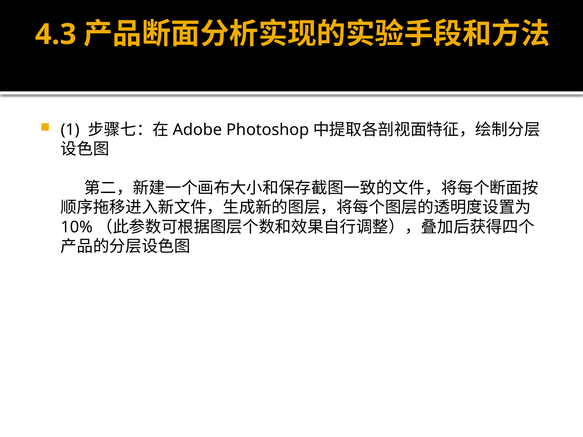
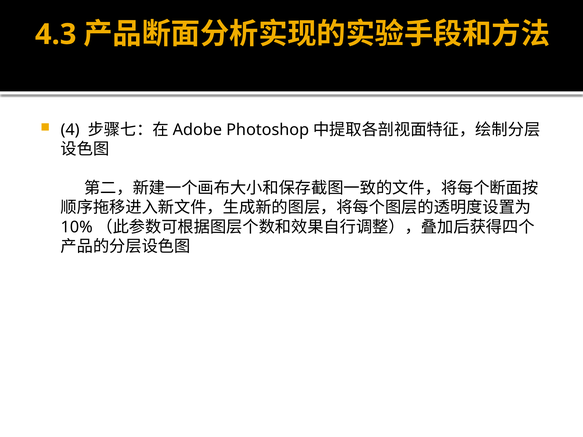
1: 1 -> 4 (70, 130)
